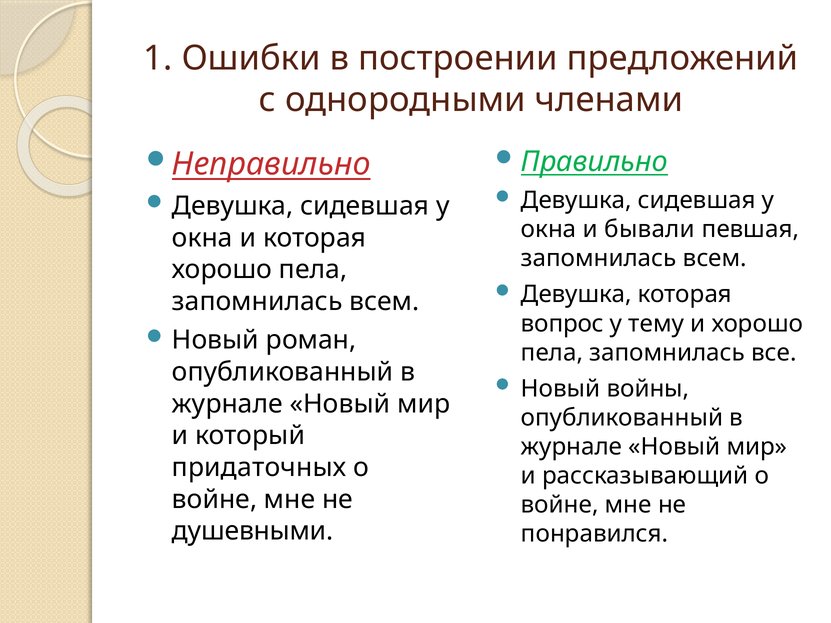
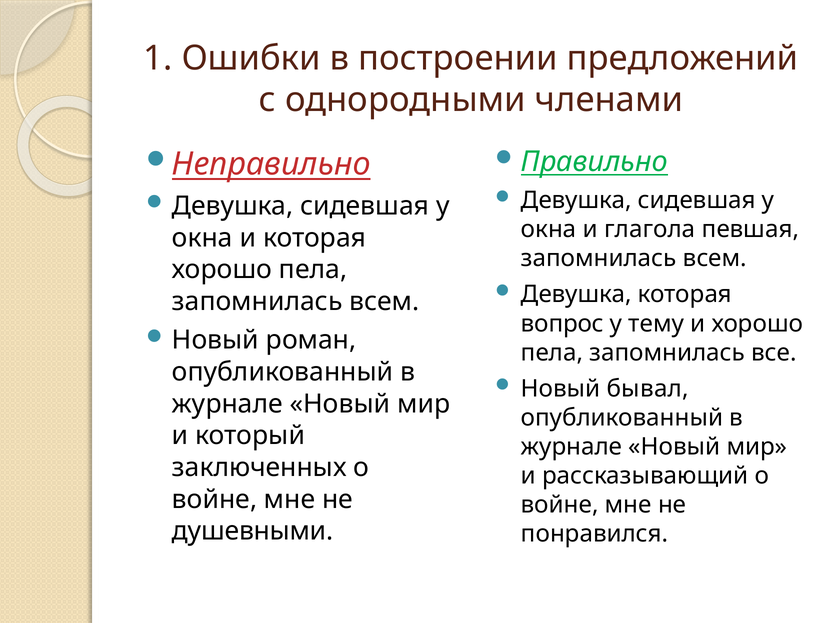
бывали: бывали -> глагола (650, 229)
войны: войны -> бывал (648, 389)
придаточных: придаточных -> заключенных (259, 468)
